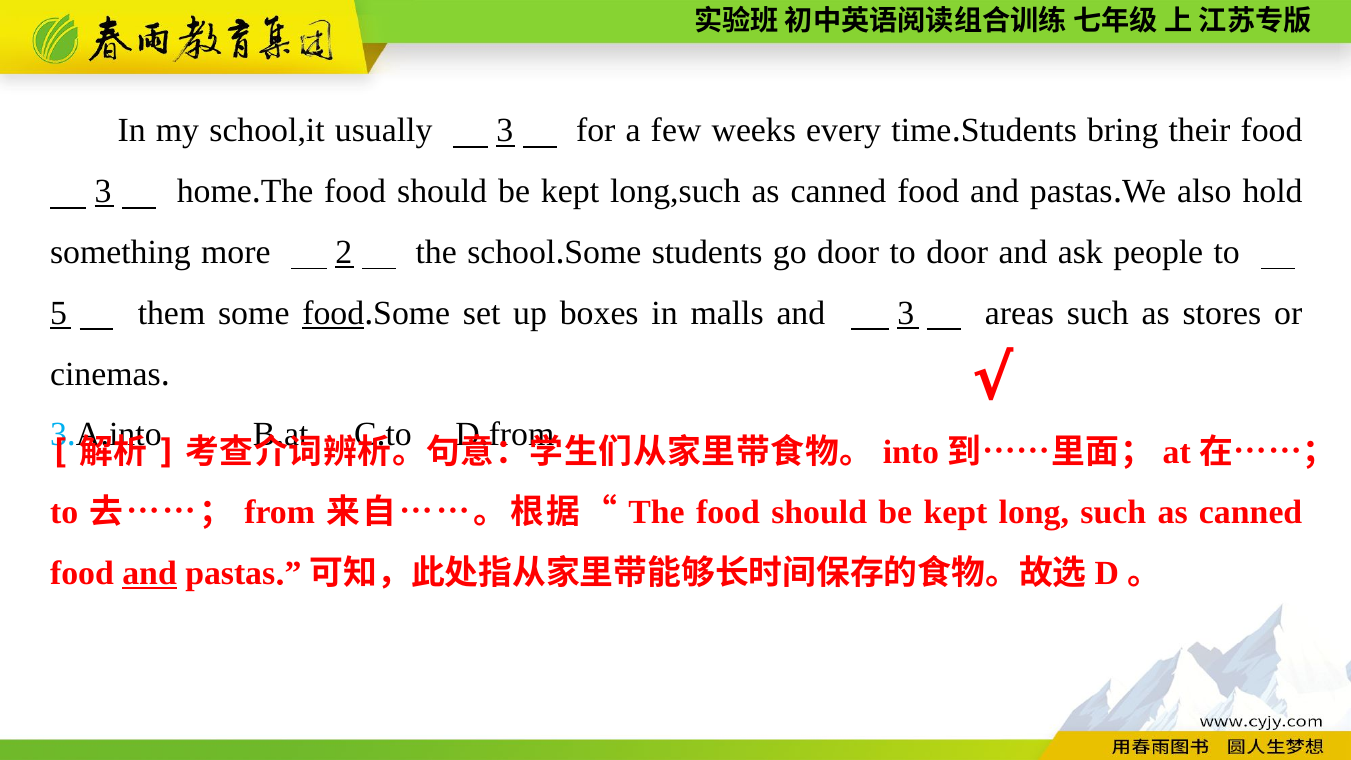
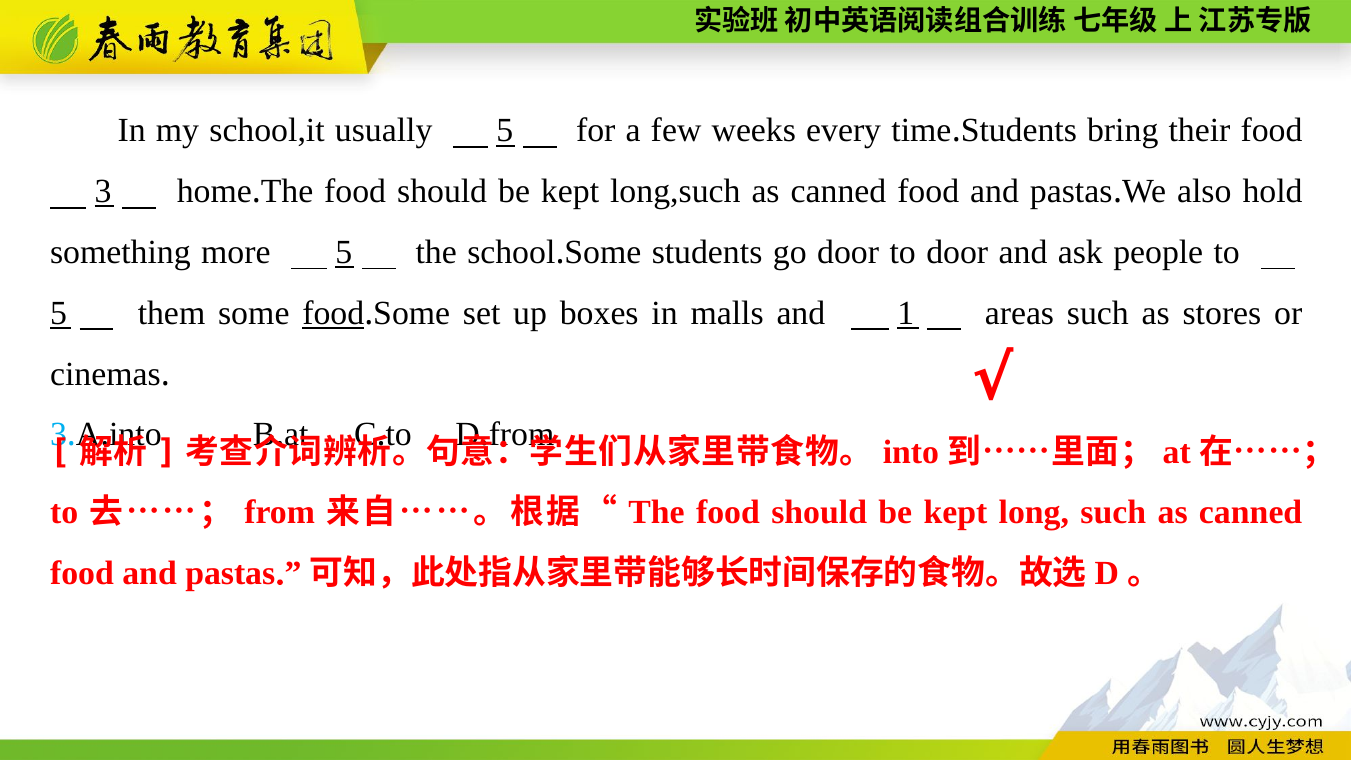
usually 3: 3 -> 5 (505, 131)
more 2: 2 -> 5 (344, 252)
and 3: 3 -> 1 (906, 313)
and underline: present -> none (150, 574)
